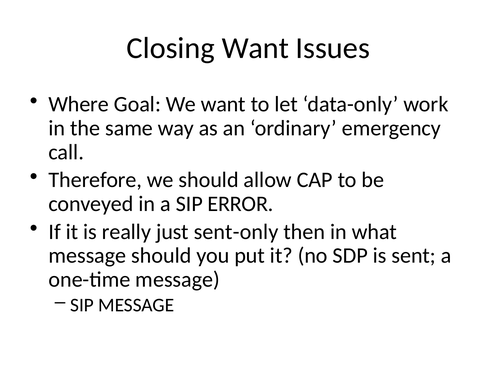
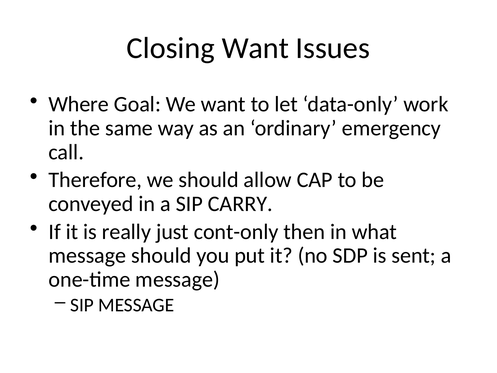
ERROR: ERROR -> CARRY (240, 204)
sent-only: sent-only -> cont-only (236, 232)
